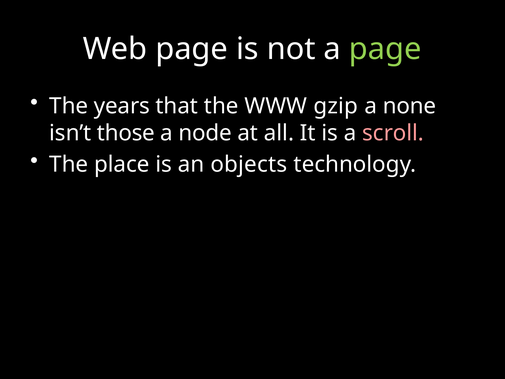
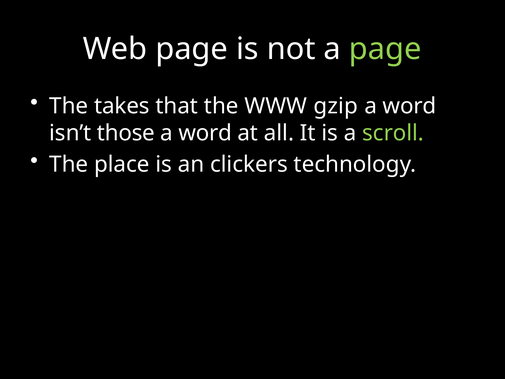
years: years -> takes (122, 106)
none: none -> word (409, 106)
node: node -> word (205, 133)
scroll colour: pink -> light green (393, 133)
objects: objects -> clickers (249, 164)
